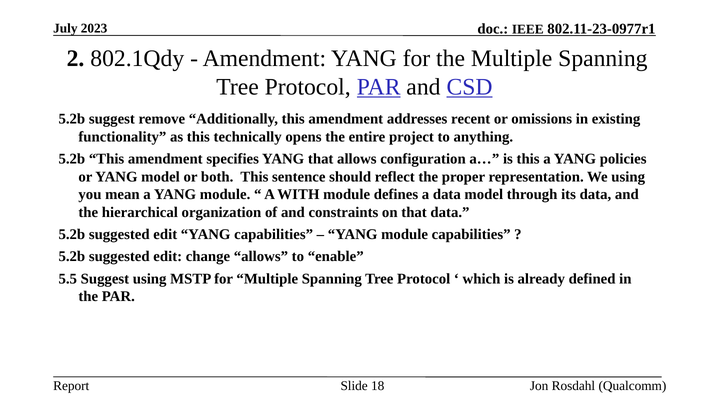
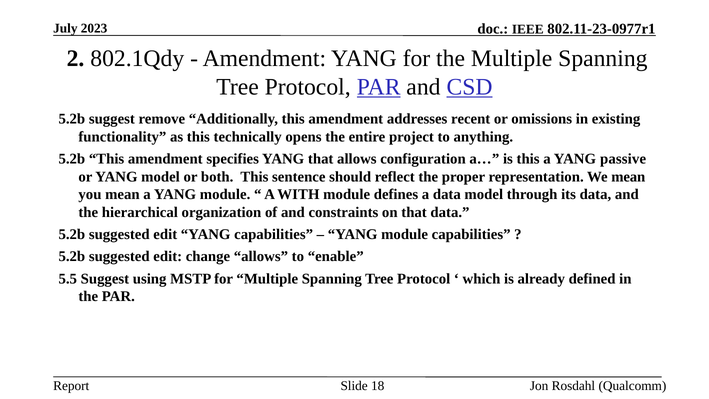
policies: policies -> passive (623, 159)
We using: using -> mean (628, 177)
